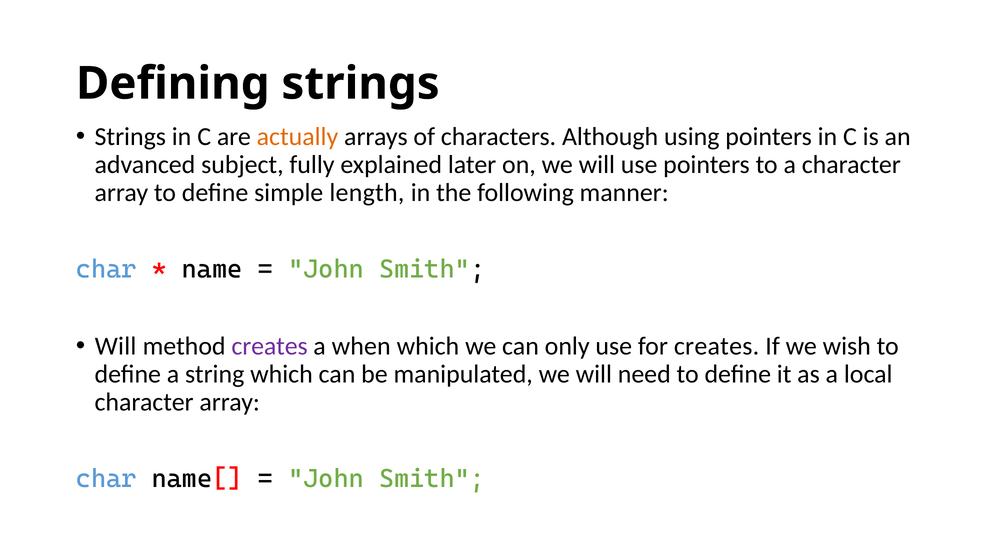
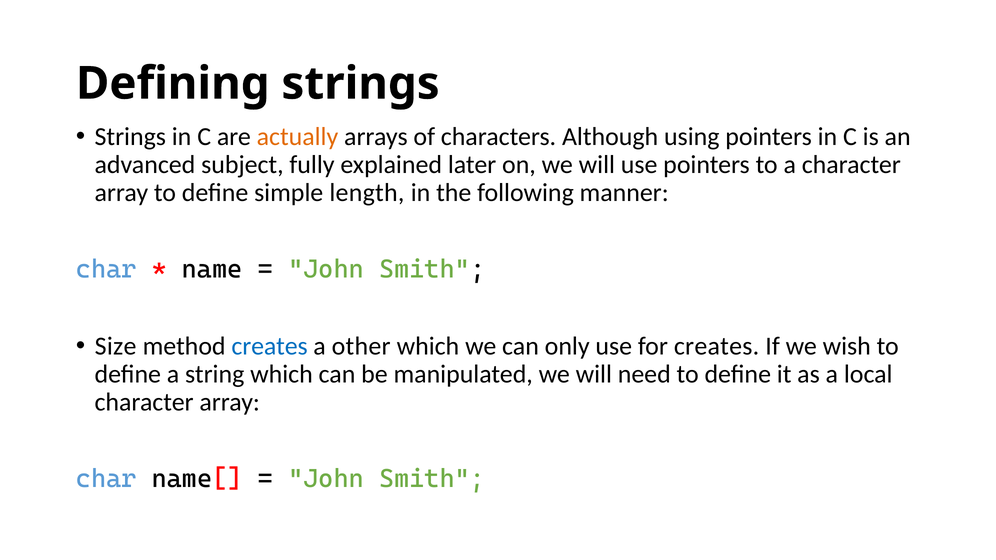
Will: Will -> Size (116, 346)
creates colour: purple -> blue (270, 346)
when: when -> other (361, 346)
